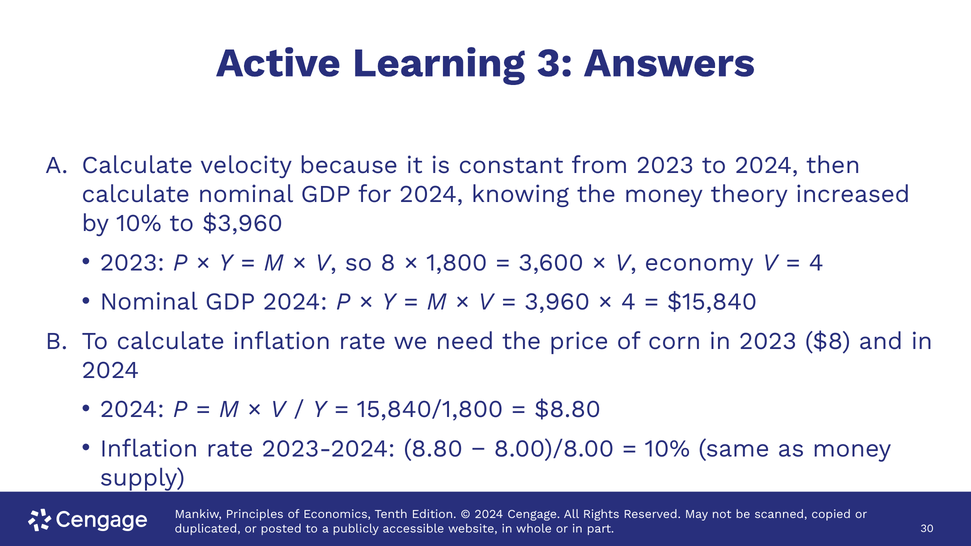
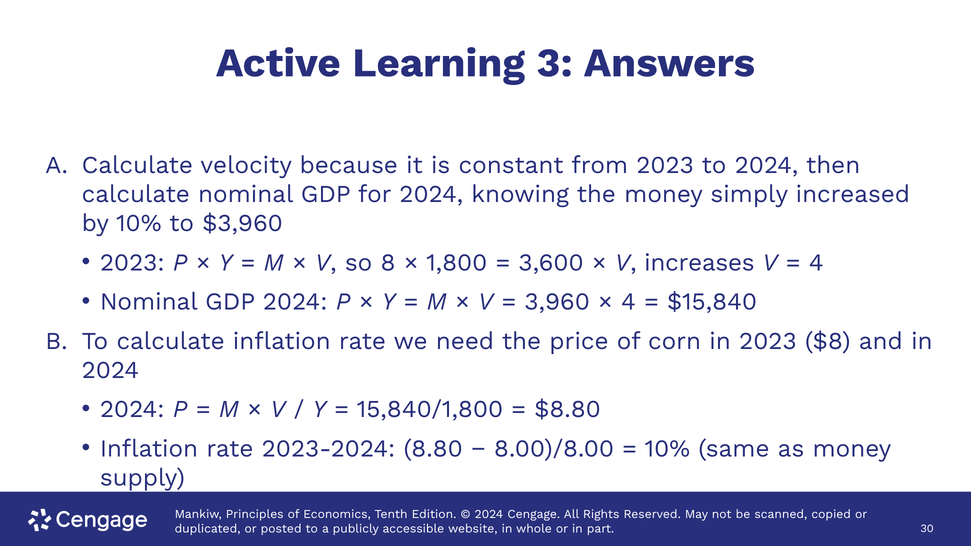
theory: theory -> simply (749, 194)
economy: economy -> increases (699, 263)
